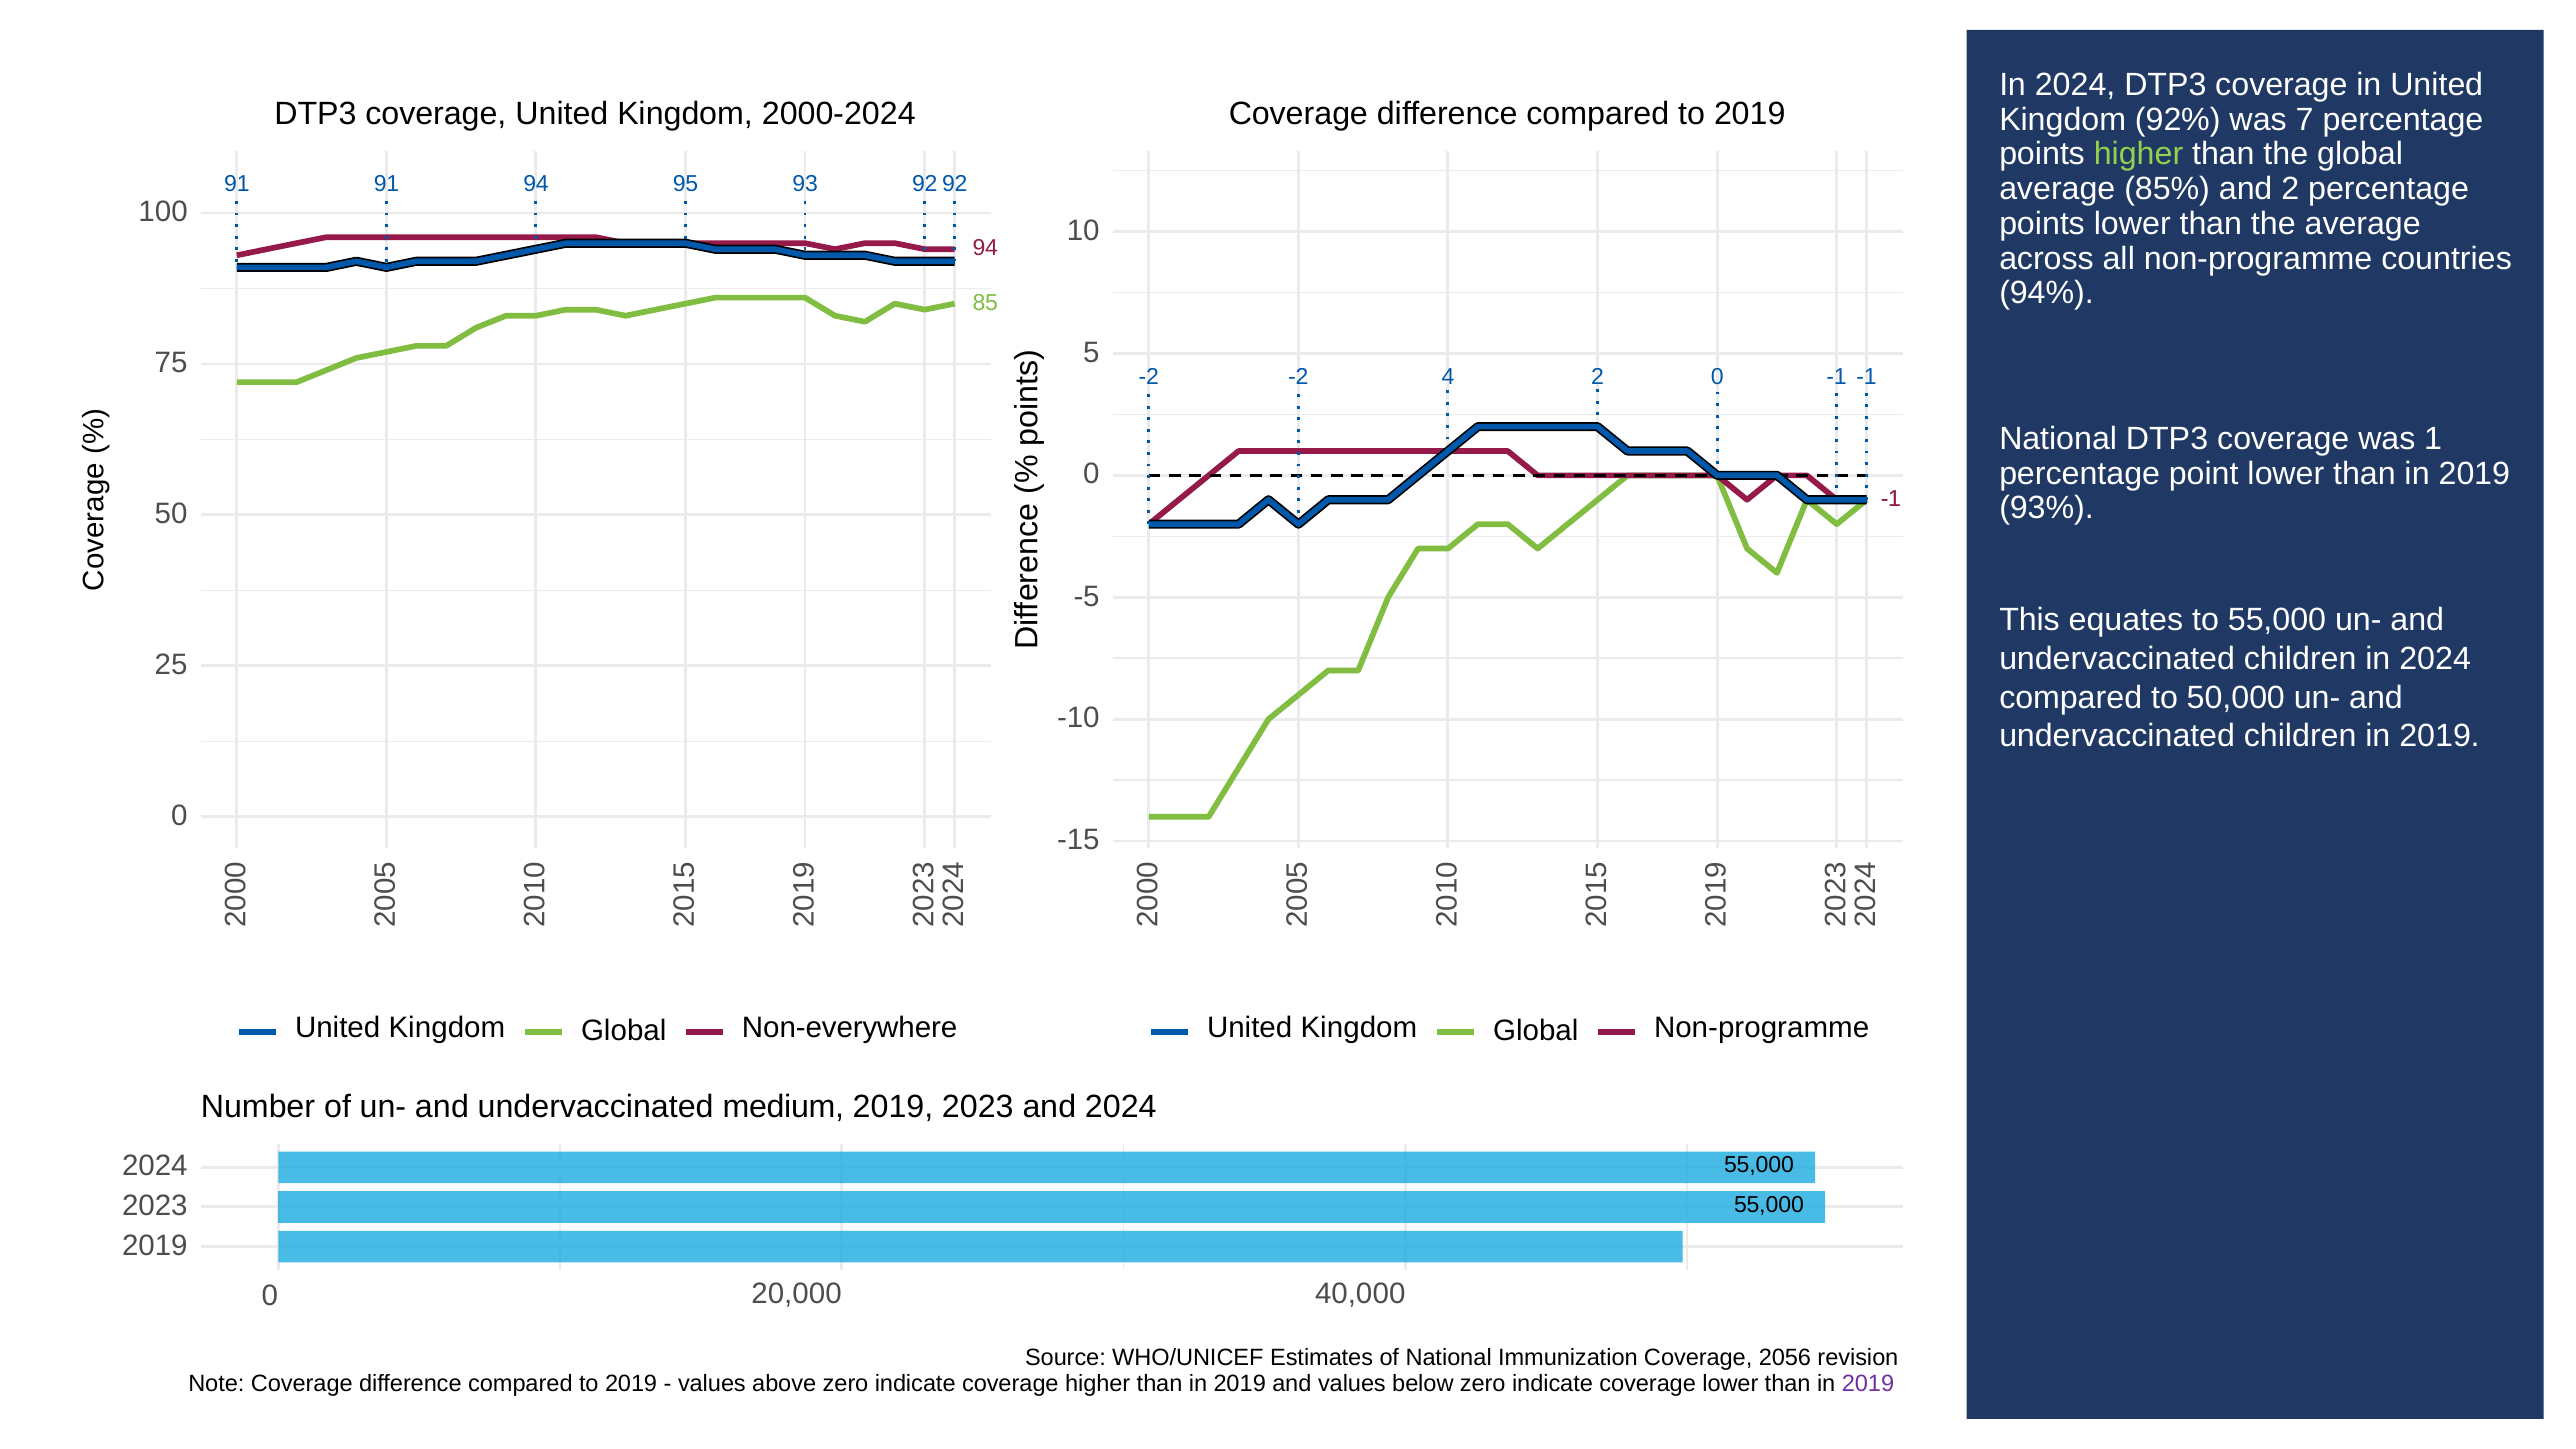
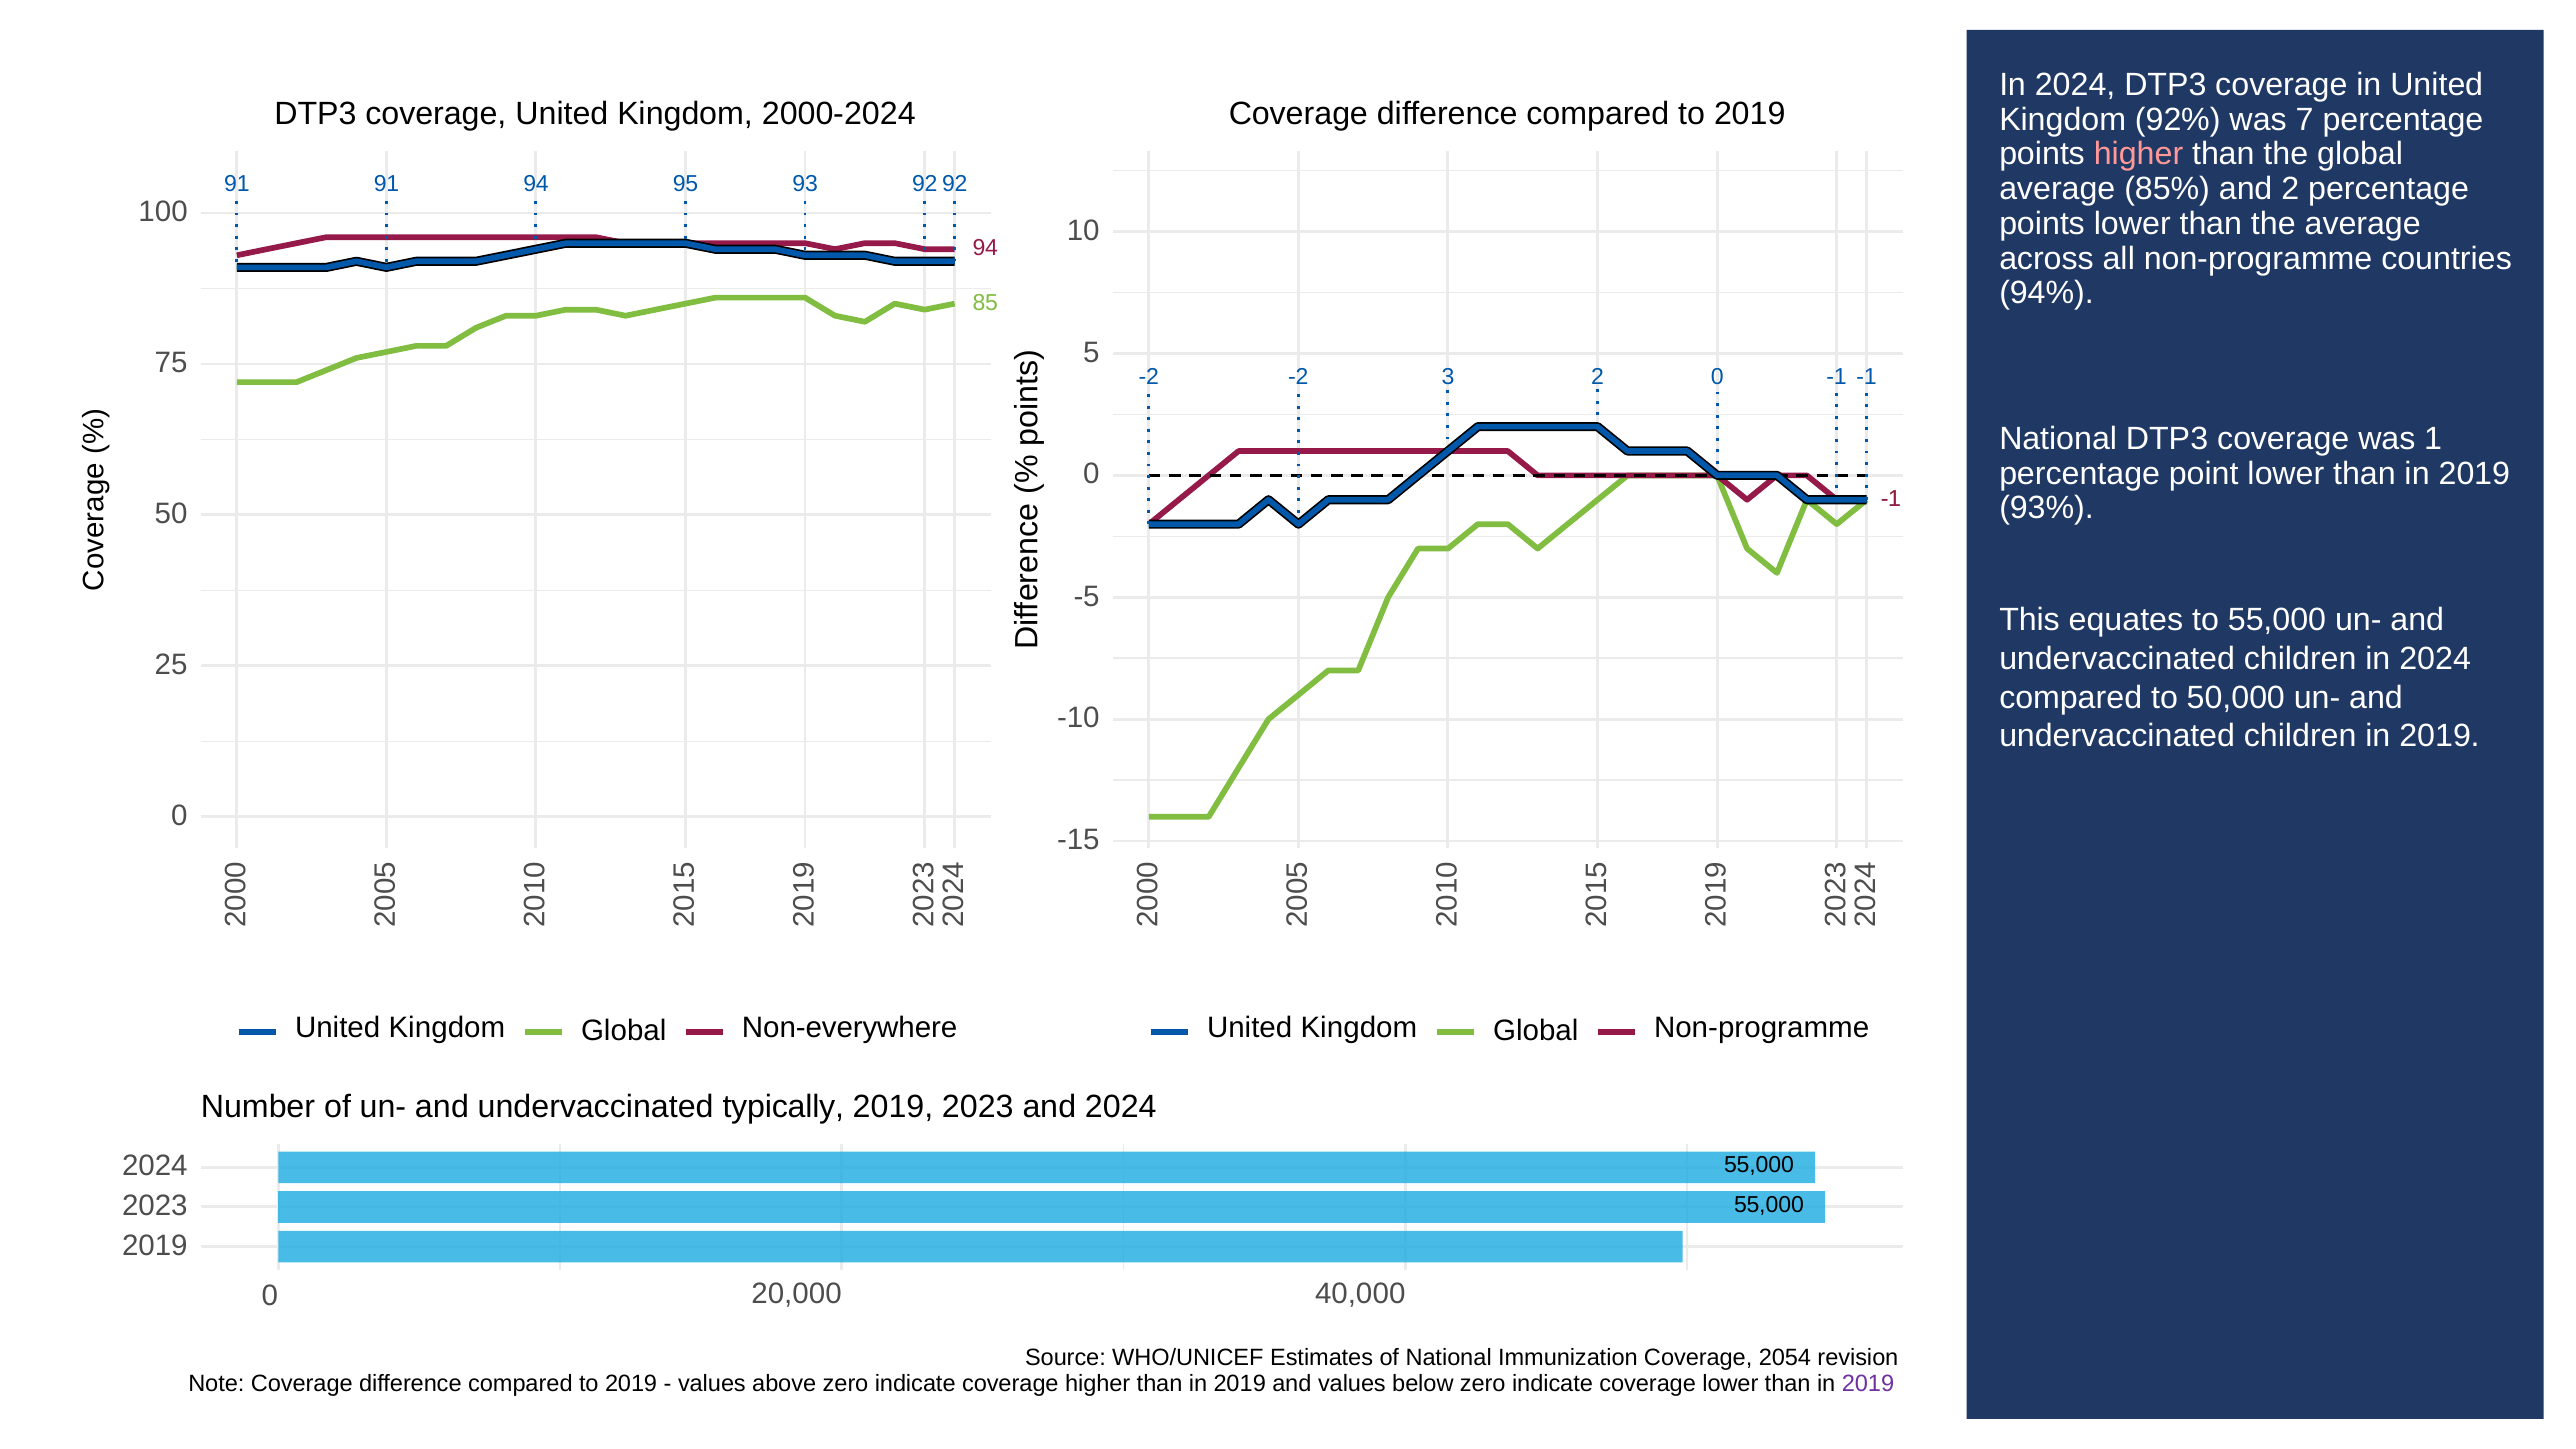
higher colour: light green -> pink (2139, 154)
-2 4: 4 -> 3 (1448, 377)
medium: medium -> typically (783, 1107)
2056: 2056 -> 2054 (1785, 1358)
